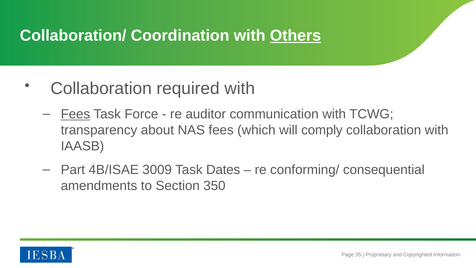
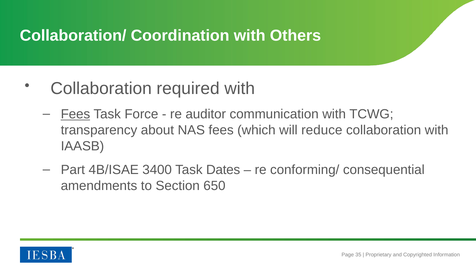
Others underline: present -> none (295, 36)
comply: comply -> reduce (322, 130)
3009: 3009 -> 3400 (157, 170)
350: 350 -> 650 (214, 186)
